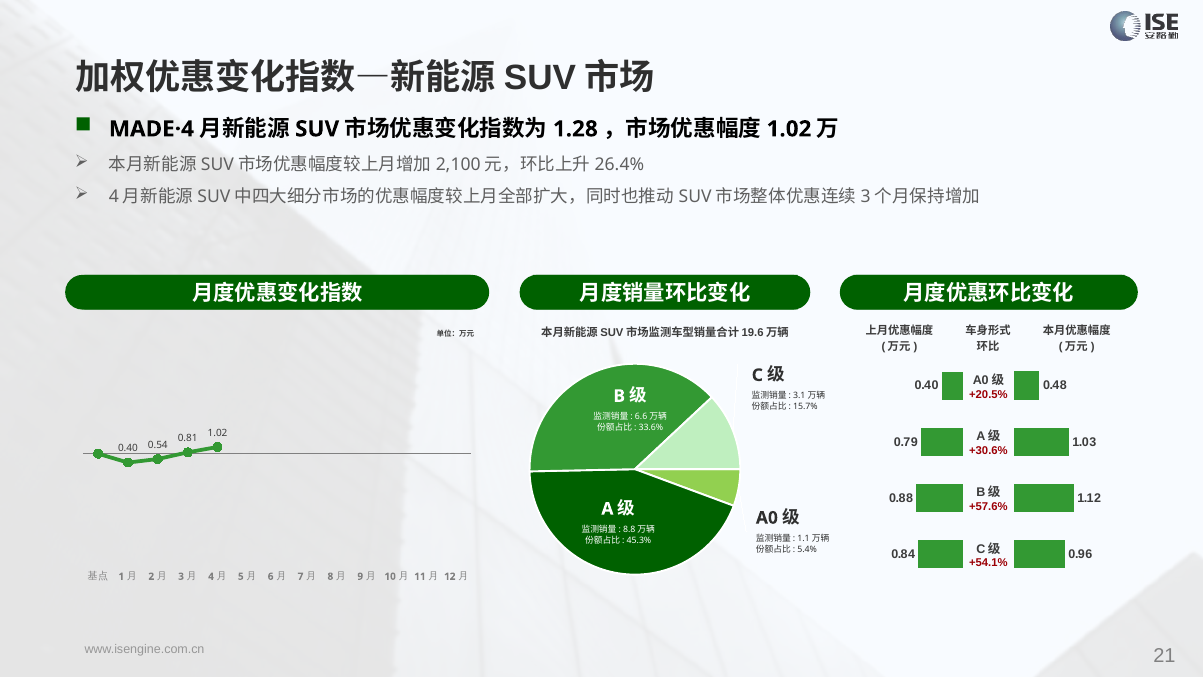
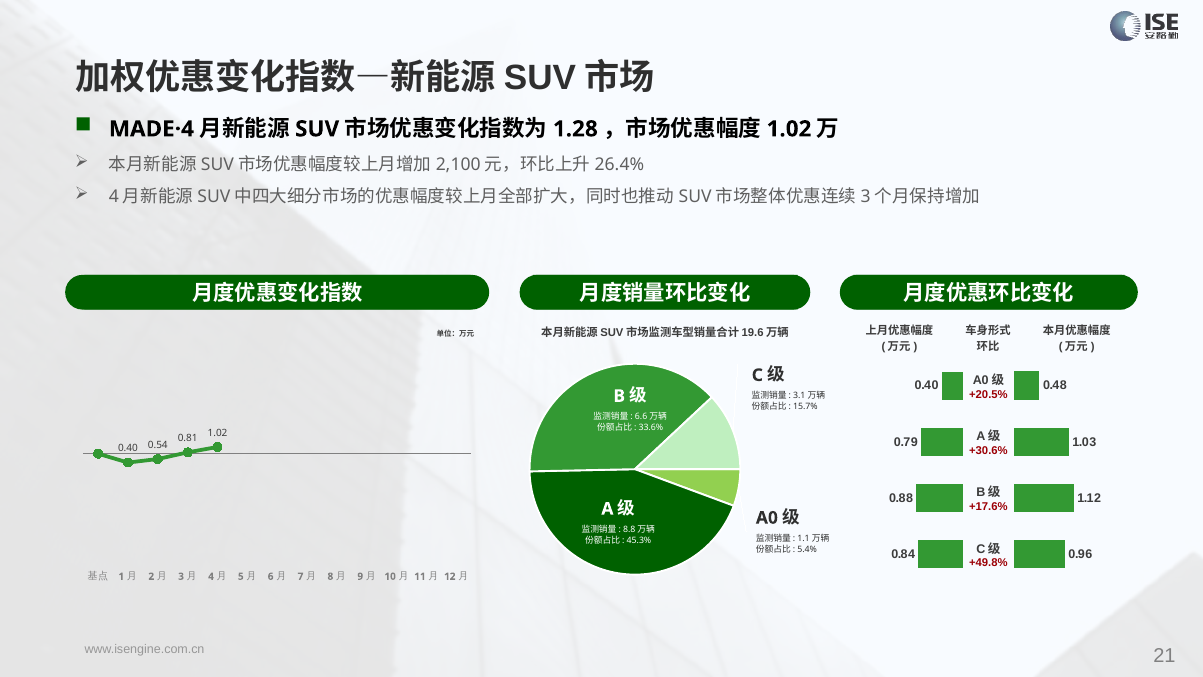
+57.6%: +57.6% -> +17.6% (988, 507)
+54.1%: +54.1% -> +49.8% (988, 563)
